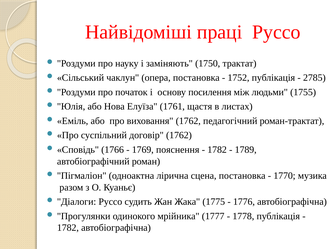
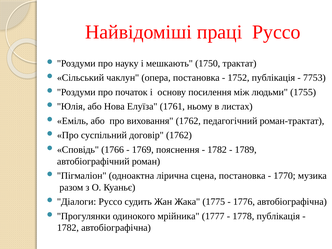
заміняють: заміняють -> мешкають (169, 63)
2785: 2785 -> 7753 (314, 78)
щастя: щастя -> ньому (200, 107)
